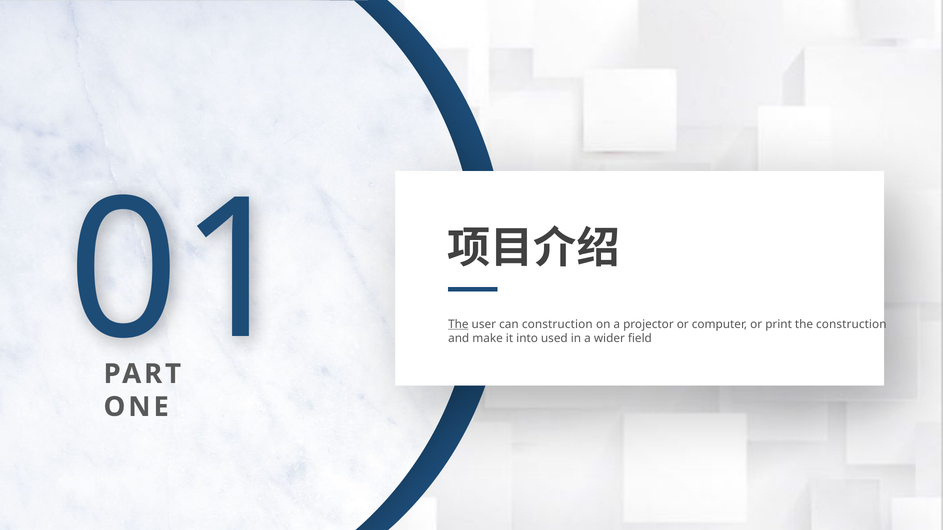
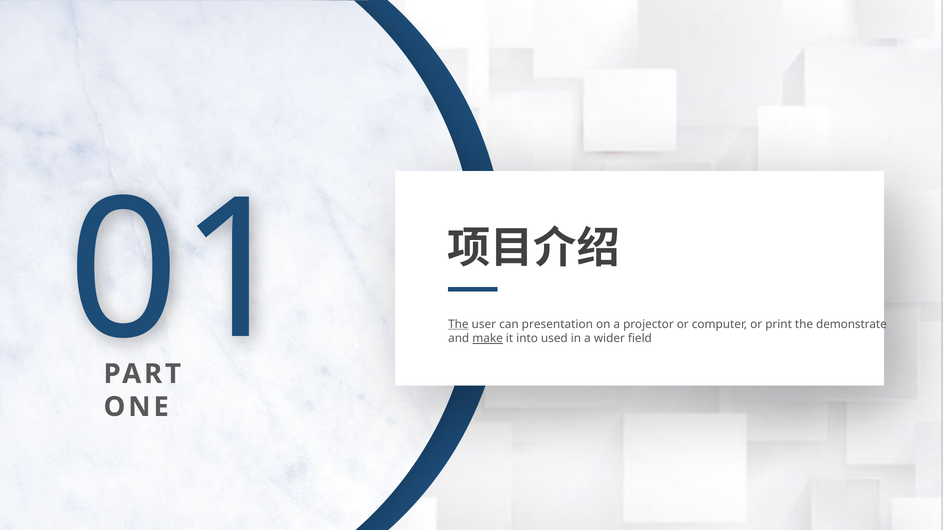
can construction: construction -> presentation (557, 324)
the construction: construction -> demonstrate (851, 324)
make underline: none -> present (488, 339)
